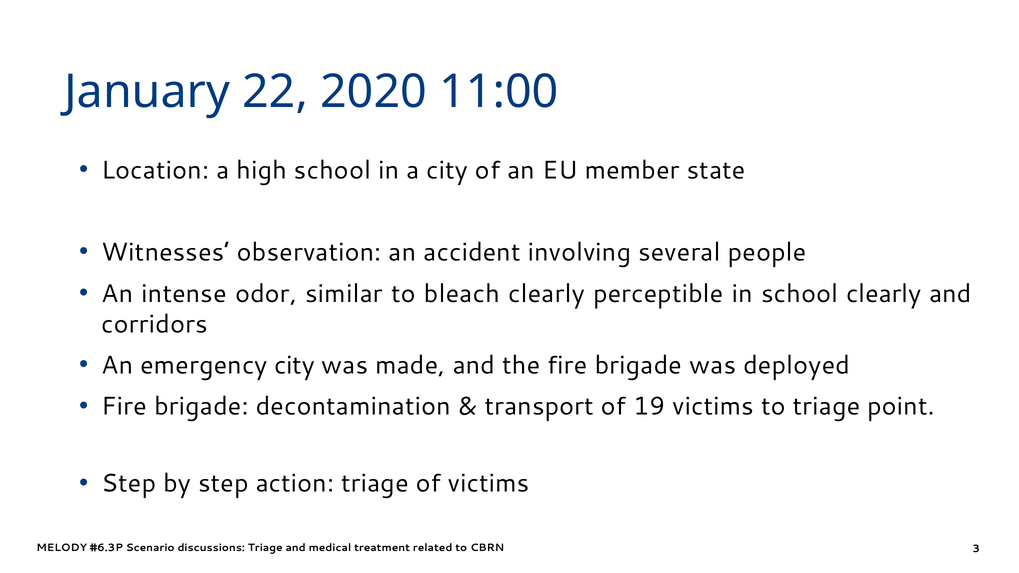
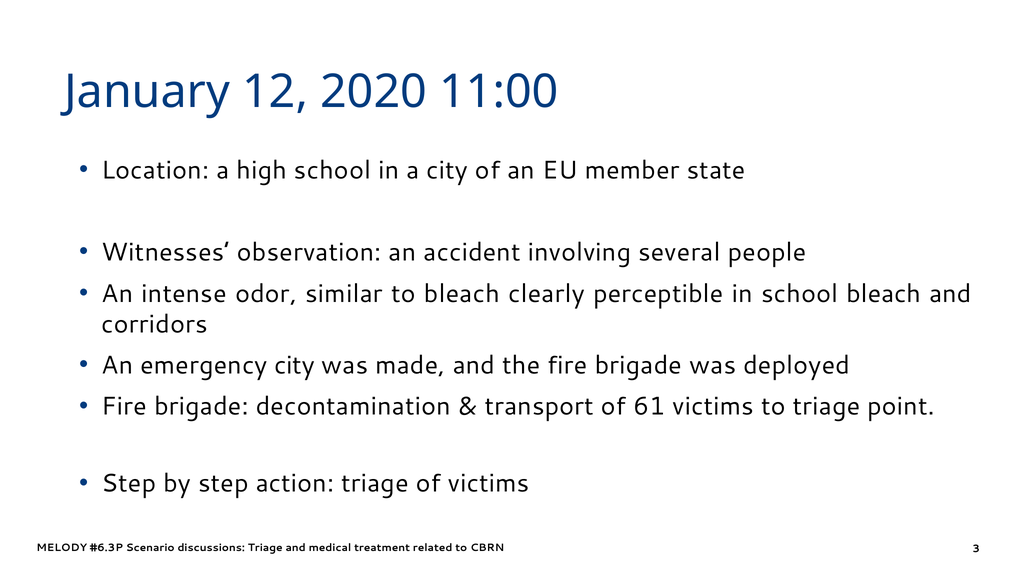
22: 22 -> 12 (275, 92)
school clearly: clearly -> bleach (884, 294)
19: 19 -> 61 (649, 407)
